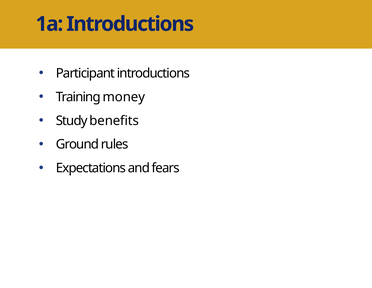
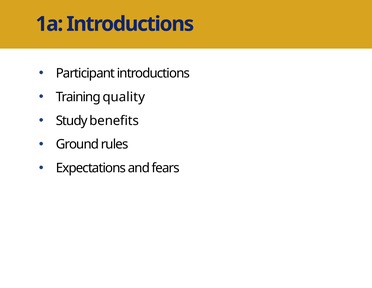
money: money -> quality (124, 97)
